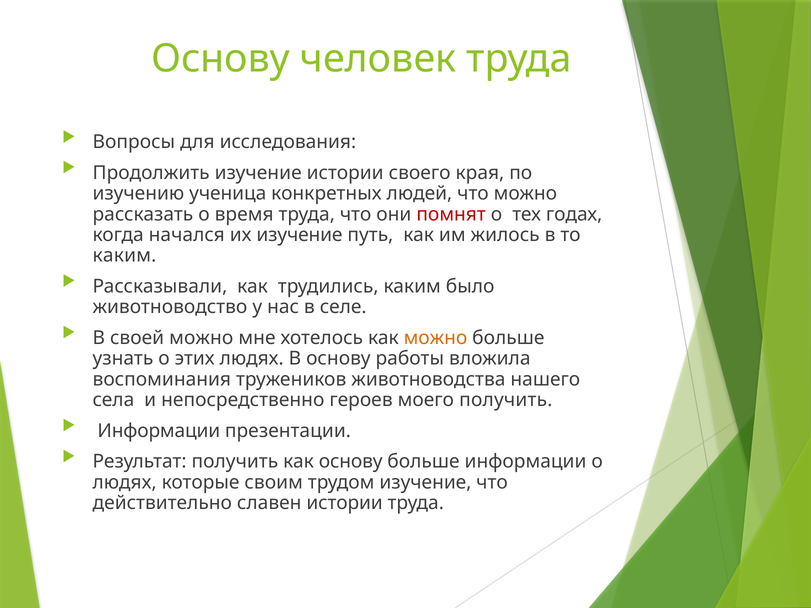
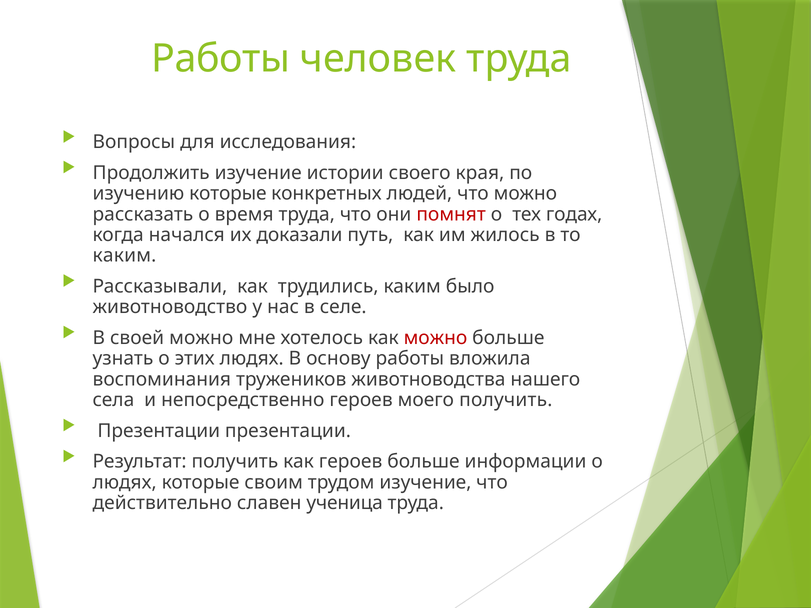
Основу: Основу -> Работы (221, 59)
изучению ученица: ученица -> которые (228, 194)
их изучение: изучение -> доказали (299, 235)
можно colour: orange -> red (435, 338)
Информации: Информации -> Презентации (159, 431)
как основу: основу -> героев (351, 462)
славен истории: истории -> ученица (345, 503)
